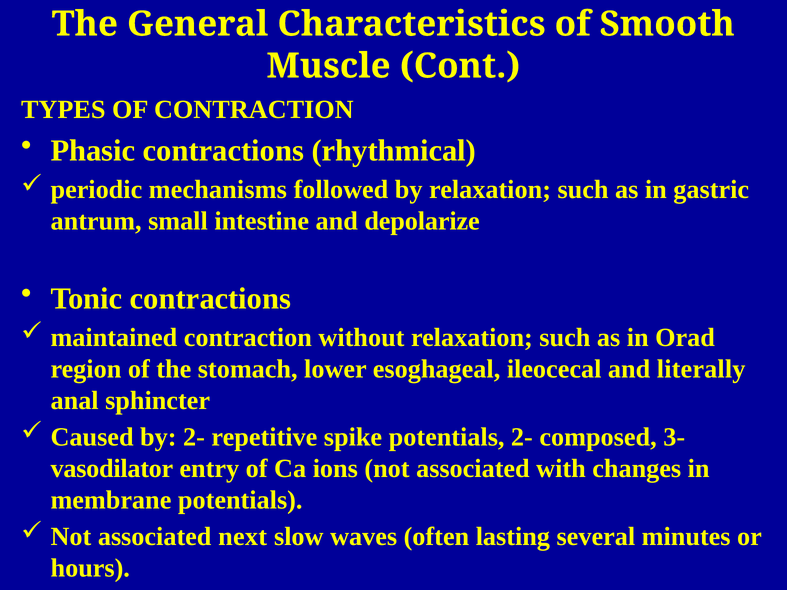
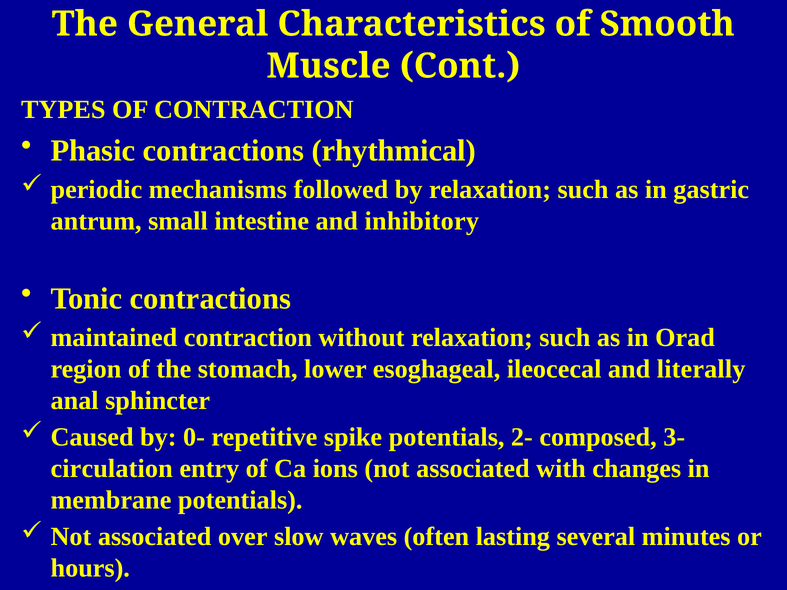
depolarize: depolarize -> inhibitory (422, 221)
by 2-: 2- -> 0- (194, 437)
vasodilator: vasodilator -> circulation (112, 469)
next: next -> over (243, 537)
